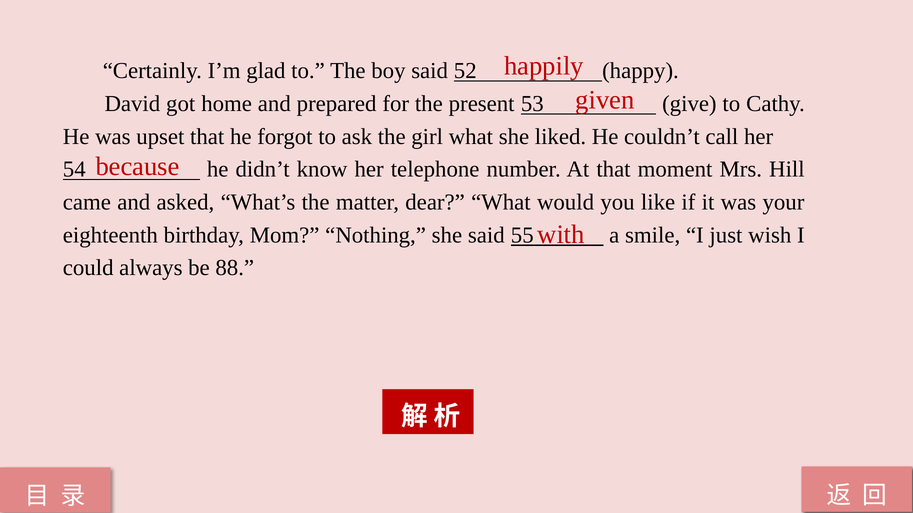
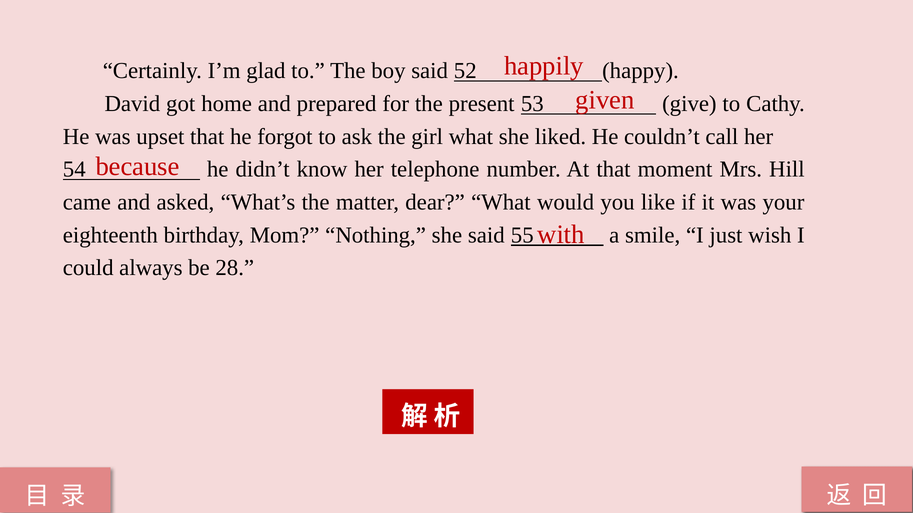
88: 88 -> 28 (235, 268)
